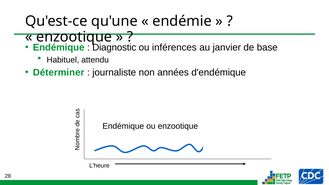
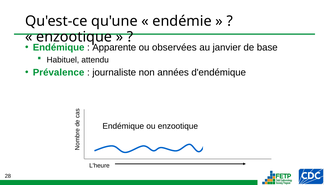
Diagnostic: Diagnostic -> Apparente (114, 48)
inférences: inférences -> observées (174, 48)
Déterminer: Déterminer -> Prévalence (59, 72)
